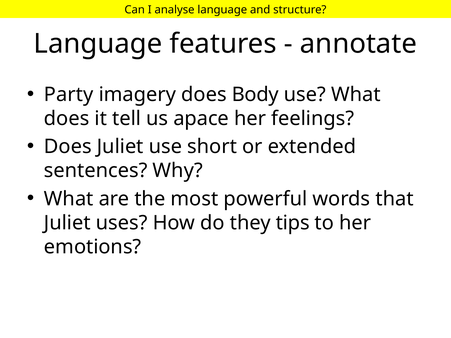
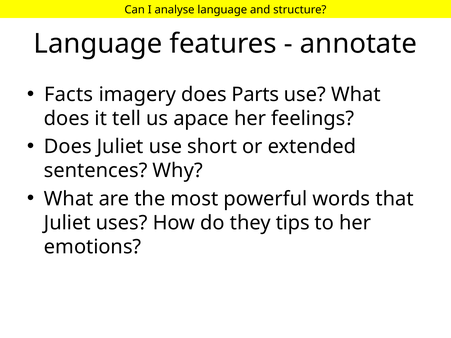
Party: Party -> Facts (69, 95)
Body: Body -> Parts (255, 95)
